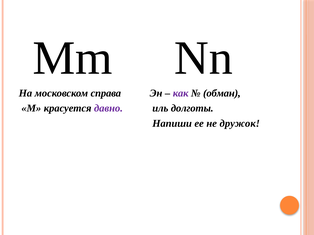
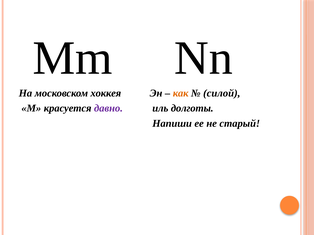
справа: справа -> хоккея (106, 93)
как colour: purple -> orange (181, 93)
обман: обман -> силой (222, 93)
дружок: дружок -> старый (240, 124)
